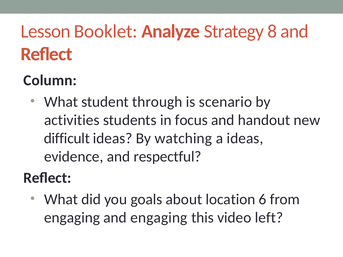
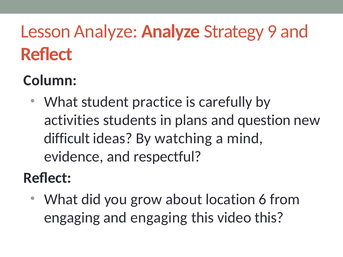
Lesson Booklet: Booklet -> Analyze (106, 31)
8: 8 -> 9 (272, 31)
through: through -> practice (157, 102)
scenario: scenario -> carefully (226, 102)
focus: focus -> plans (191, 120)
handout: handout -> question (264, 120)
a ideas: ideas -> mind (245, 138)
goals: goals -> grow (146, 199)
video left: left -> this (269, 218)
